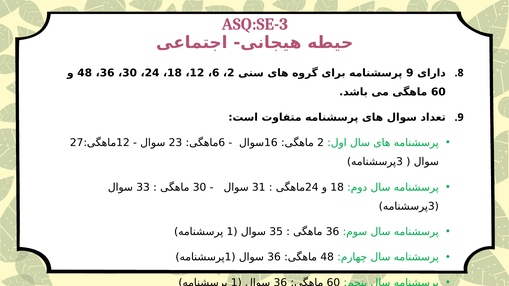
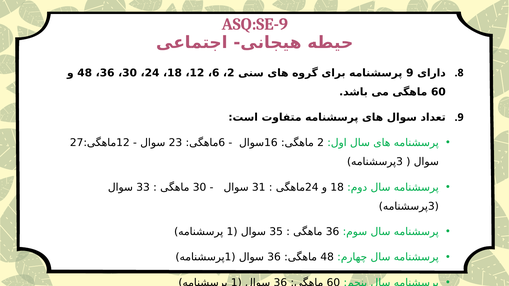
ASQ:SE-3: ASQ:SE-3 -> ASQ:SE-9 (255, 24)
